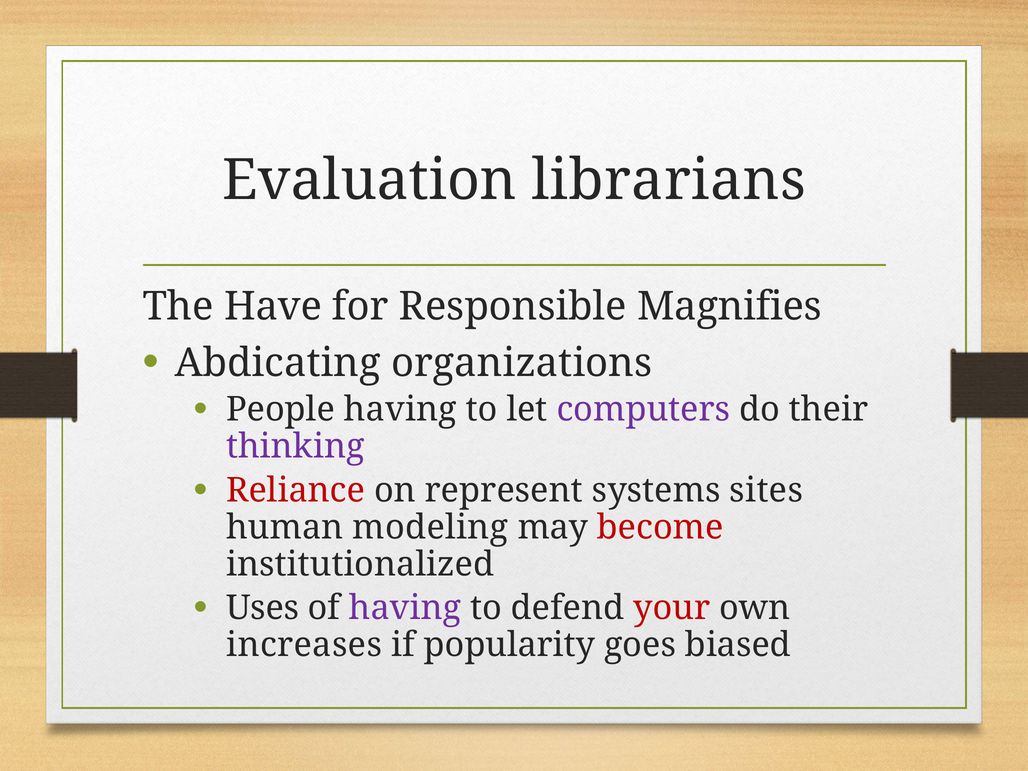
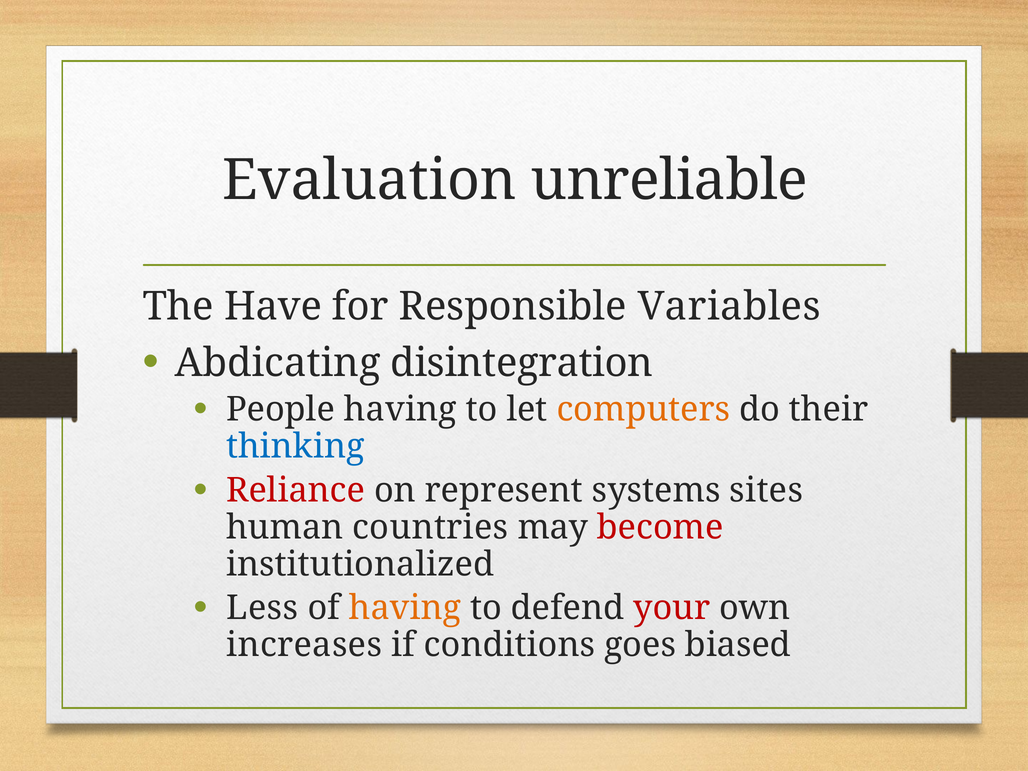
librarians: librarians -> unreliable (669, 180)
Magnifies: Magnifies -> Variables (729, 306)
organizations: organizations -> disintegration (522, 363)
computers colour: purple -> orange (643, 409)
thinking colour: purple -> blue (295, 446)
modeling: modeling -> countries (430, 527)
Uses: Uses -> Less (262, 608)
having colour: purple -> orange (405, 608)
popularity: popularity -> conditions (509, 645)
